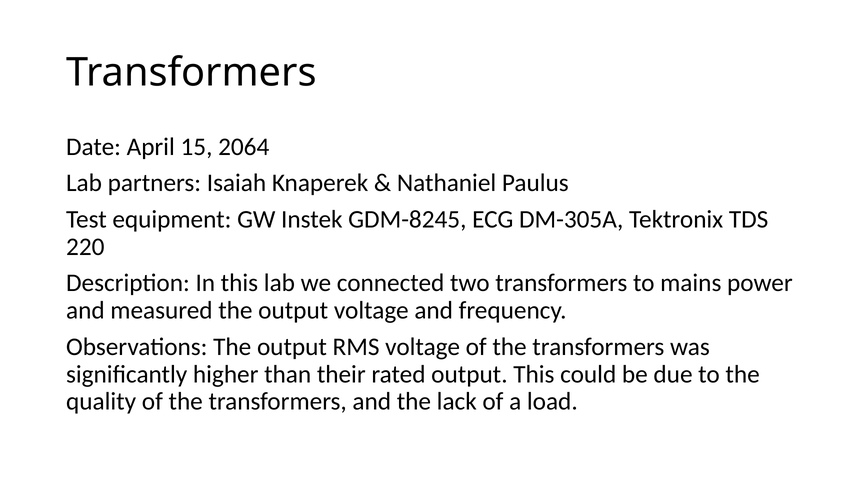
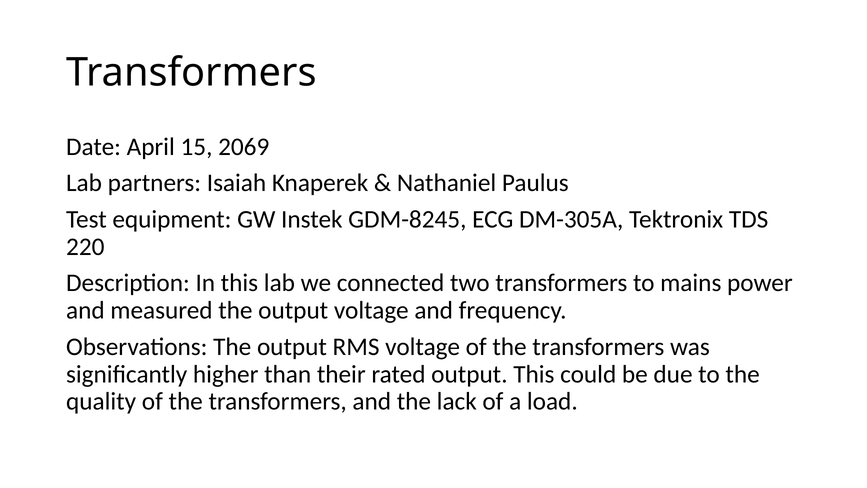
2064: 2064 -> 2069 (244, 147)
